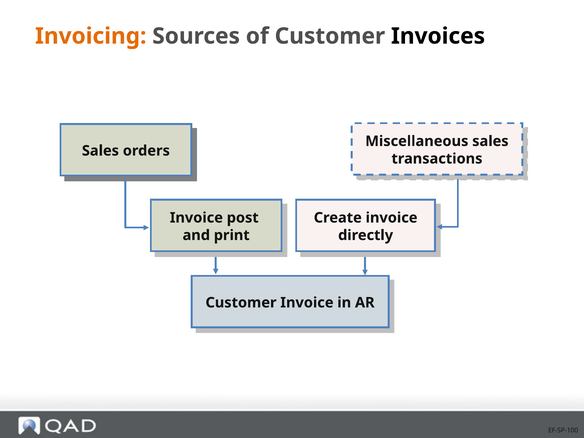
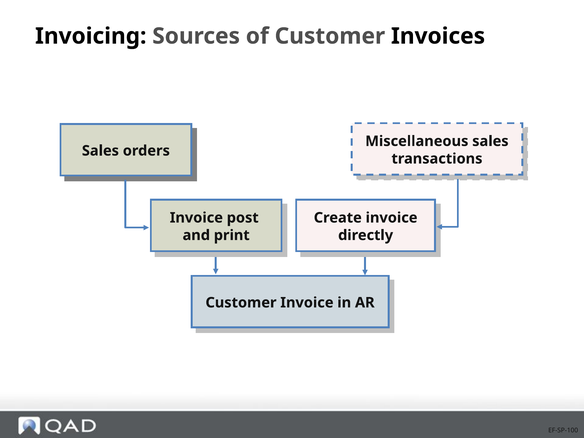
Invoicing colour: orange -> black (91, 36)
